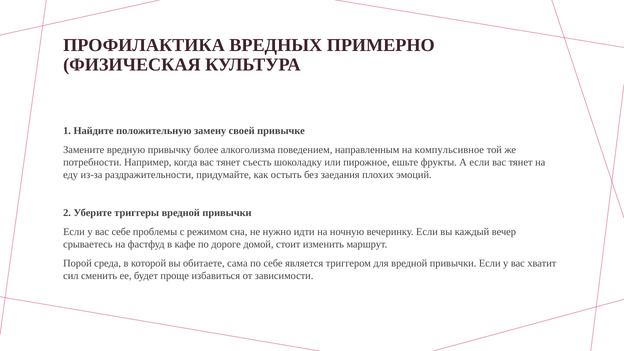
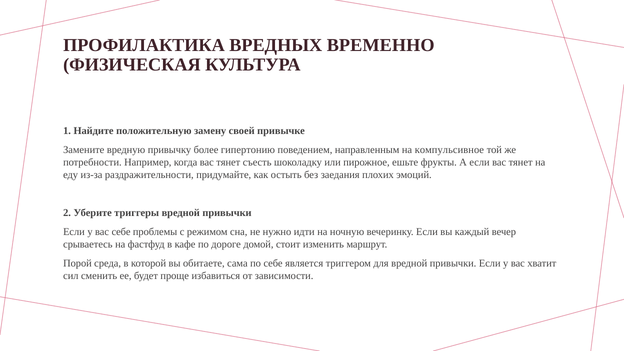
ПРИМЕРНО: ПРИМЕРНО -> ВРЕМЕННО (381, 45)
алкоголизма: алкоголизма -> гипертонию (248, 150)
